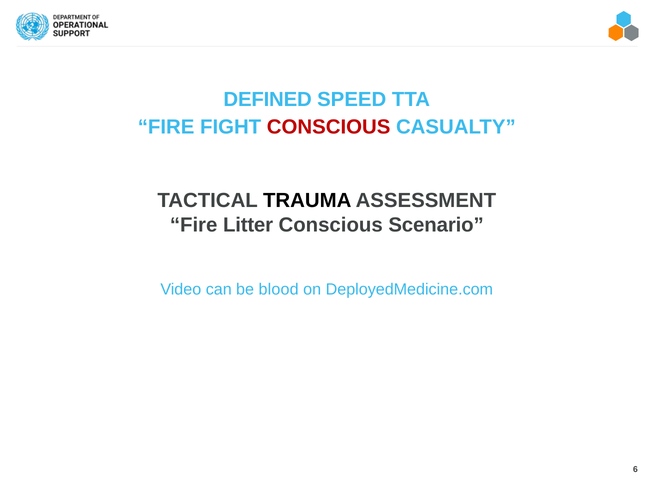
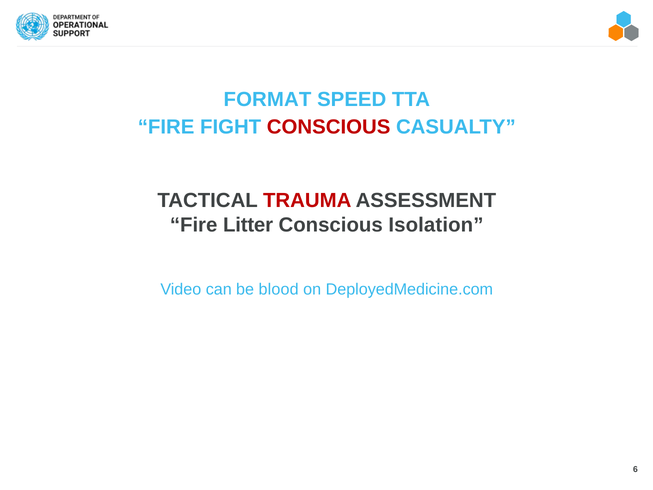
DEFINED: DEFINED -> FORMAT (267, 99)
TRAUMA colour: black -> red (307, 200)
Scenario: Scenario -> Isolation (436, 225)
